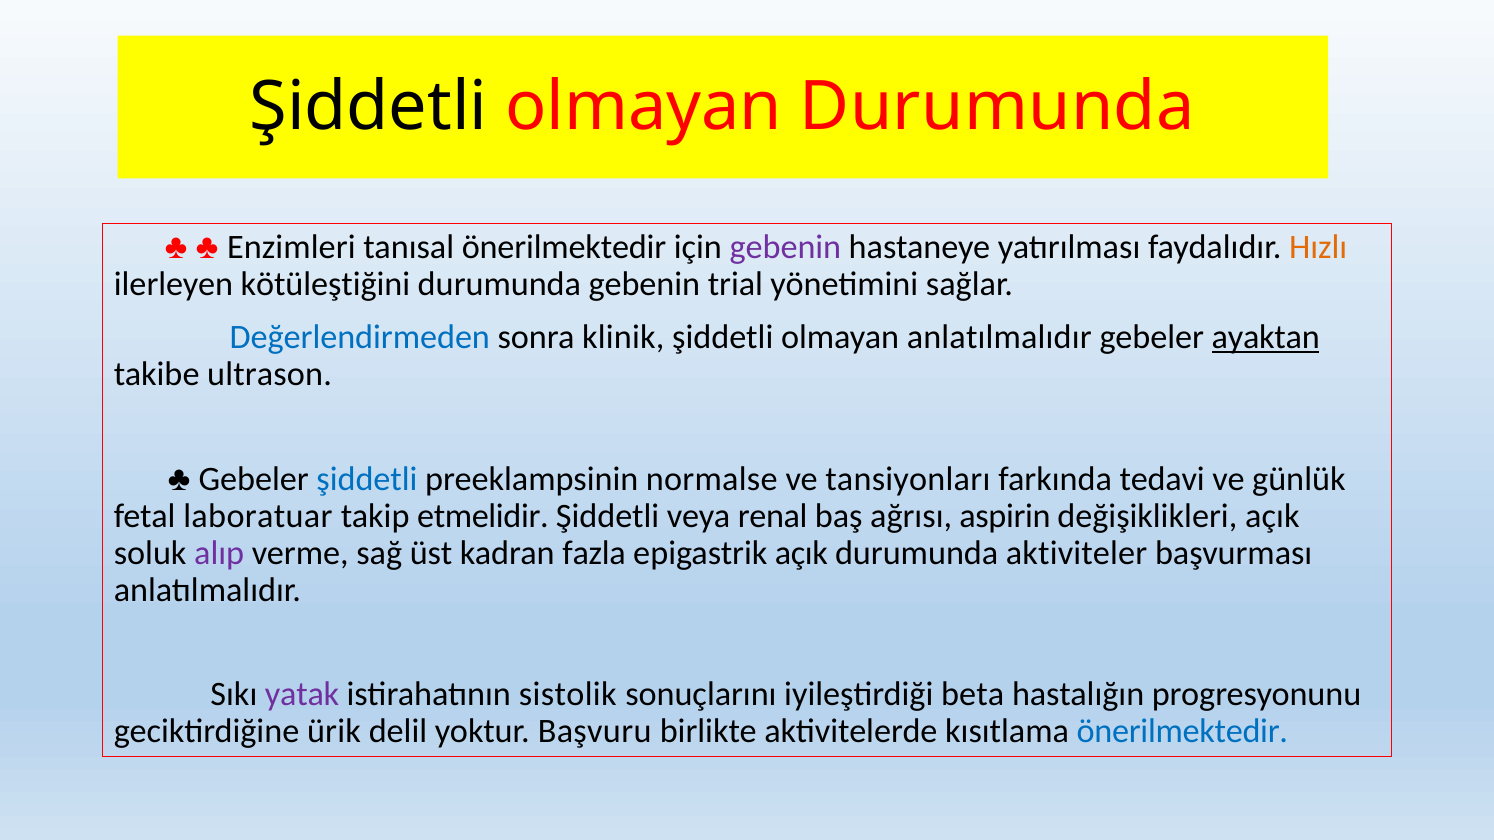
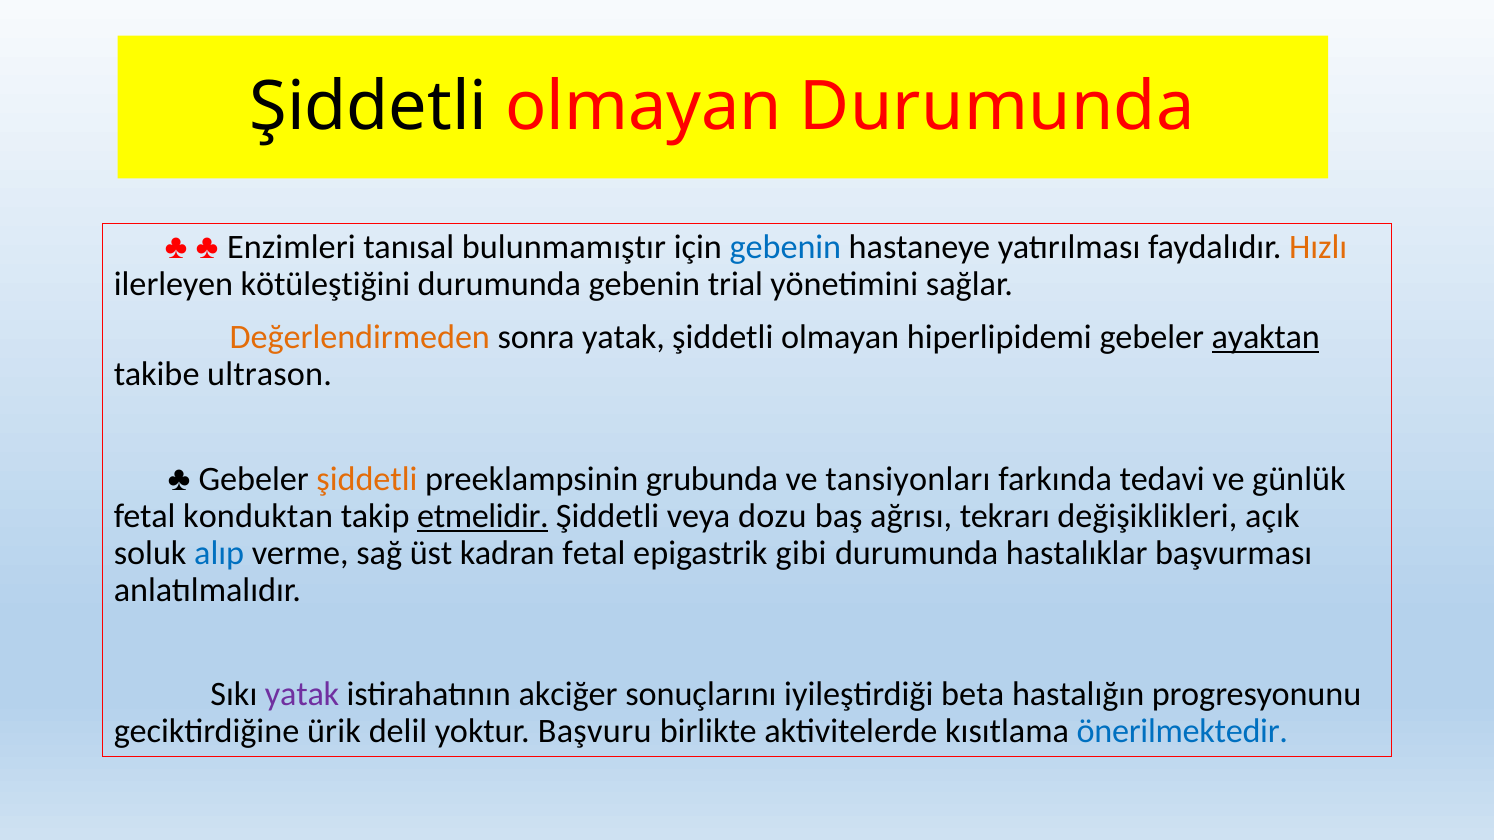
tanısal önerilmektedir: önerilmektedir -> bulunmamıştır (564, 248)
gebenin colour: purple -> blue (785, 248)
Değerlendirmeden colour: blue -> orange (360, 337)
sonra klinik: klinik -> yatak (623, 337)
olmayan anlatılmalıdır: anlatılmalıdır -> hiperlipidemi (999, 337)
şiddetli colour: blue -> orange (367, 479)
normalse: normalse -> grubunda (712, 479)
laboratuar: laboratuar -> konduktan (258, 516)
etmelidir underline: none -> present (483, 516)
renal: renal -> dozu (772, 516)
aspirin: aspirin -> tekrarı (1005, 516)
alıp colour: purple -> blue (219, 553)
kadran fazla: fazla -> fetal (594, 553)
epigastrik açık: açık -> gibi (801, 553)
aktiviteler: aktiviteler -> hastalıklar (1077, 553)
sistolik: sistolik -> akciğer (568, 695)
